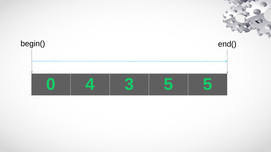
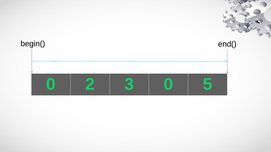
4: 4 -> 2 (90, 85)
3 5: 5 -> 0 (168, 85)
